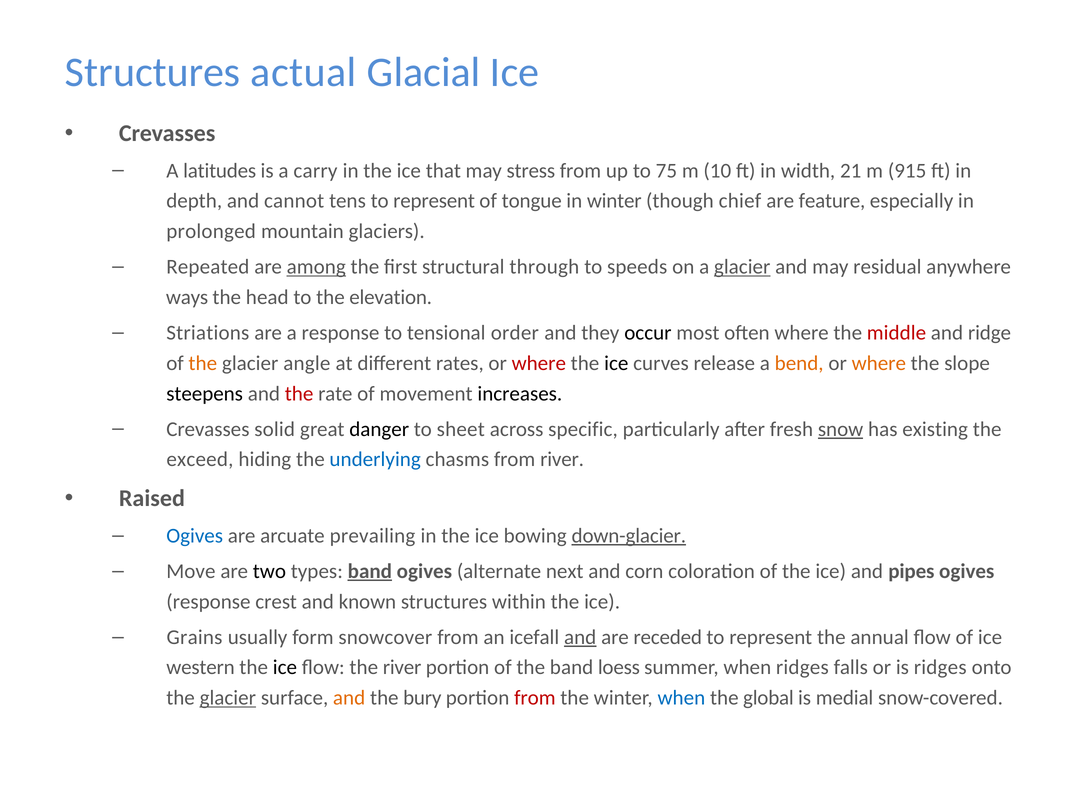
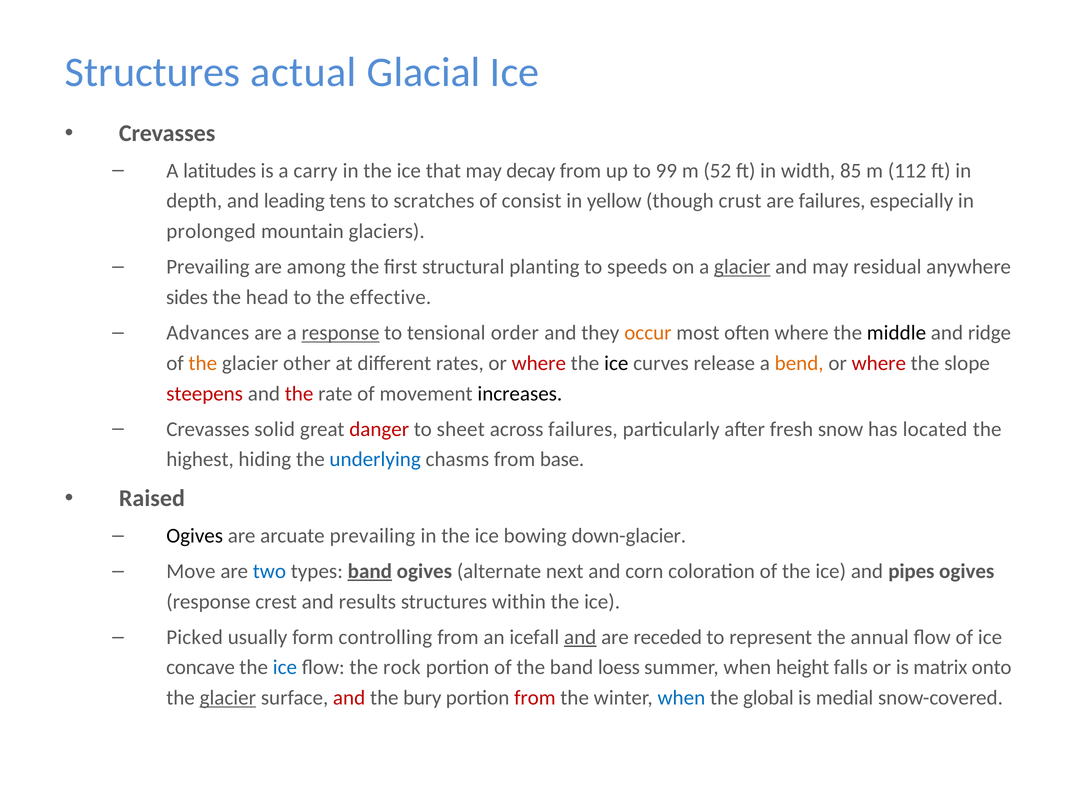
stress: stress -> decay (531, 171)
75: 75 -> 99 (666, 171)
10: 10 -> 52 (717, 171)
21: 21 -> 85 (851, 171)
915: 915 -> 112 (907, 171)
cannot: cannot -> leading (294, 201)
tens to represent: represent -> scratches (434, 201)
tongue: tongue -> consist (532, 201)
in winter: winter -> yellow (614, 201)
chief: chief -> crust (740, 201)
are feature: feature -> failures (832, 201)
Repeated: Repeated -> Prevailing (208, 267)
among underline: present -> none (316, 267)
through: through -> planting (544, 267)
ways: ways -> sides (187, 297)
elevation: elevation -> effective (390, 297)
Striations: Striations -> Advances (208, 333)
response underline: none -> present (340, 333)
occur colour: black -> orange (648, 333)
middle colour: red -> black (896, 333)
angle: angle -> other (307, 363)
where colour: orange -> red (879, 363)
steepens colour: black -> red (205, 394)
danger colour: black -> red (379, 429)
across specific: specific -> failures (583, 429)
snow underline: present -> none (841, 429)
existing: existing -> located (935, 429)
exceed: exceed -> highest (200, 460)
from river: river -> base (562, 460)
Ogives colour: blue -> black (195, 536)
down-glacier underline: present -> none (629, 536)
two colour: black -> blue (269, 571)
known: known -> results (367, 602)
Grains: Grains -> Picked (195, 637)
snowcover: snowcover -> controlling (385, 637)
western: western -> concave (201, 668)
ice colour: black -> blue (285, 668)
the river: river -> rock (402, 668)
when ridges: ridges -> height (803, 668)
is ridges: ridges -> matrix (940, 668)
and colour: orange -> red (349, 698)
